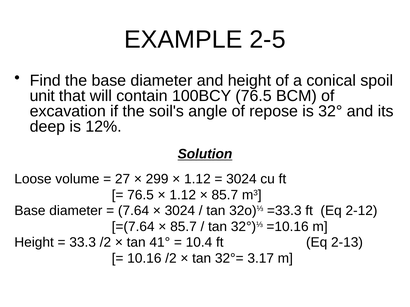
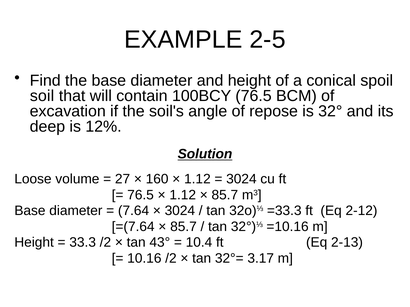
unit: unit -> soil (42, 96)
299: 299 -> 160 (157, 179)
41°: 41° -> 43° (160, 243)
